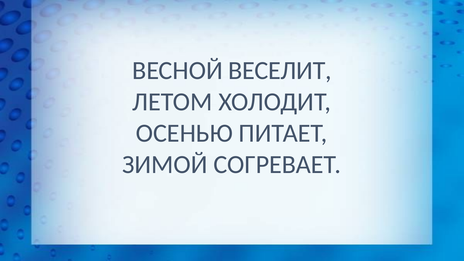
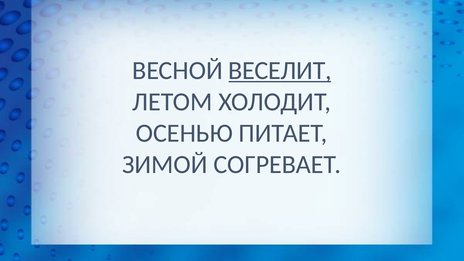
ВЕСЕЛИТ underline: none -> present (280, 70)
